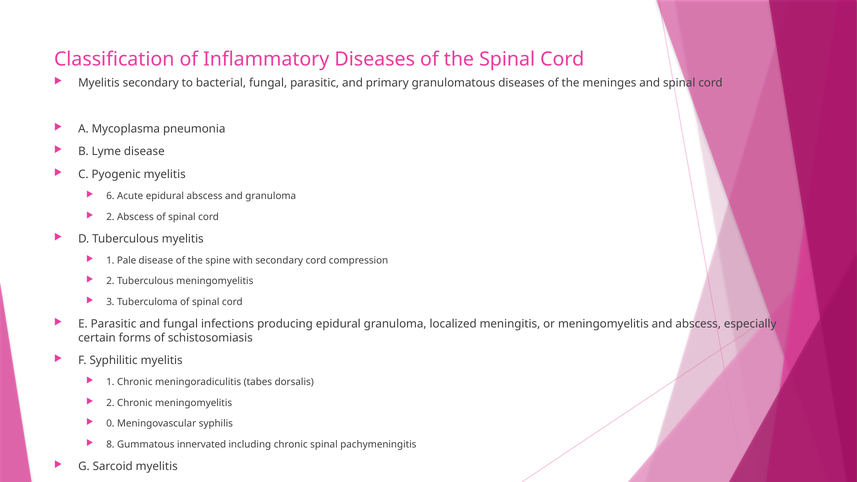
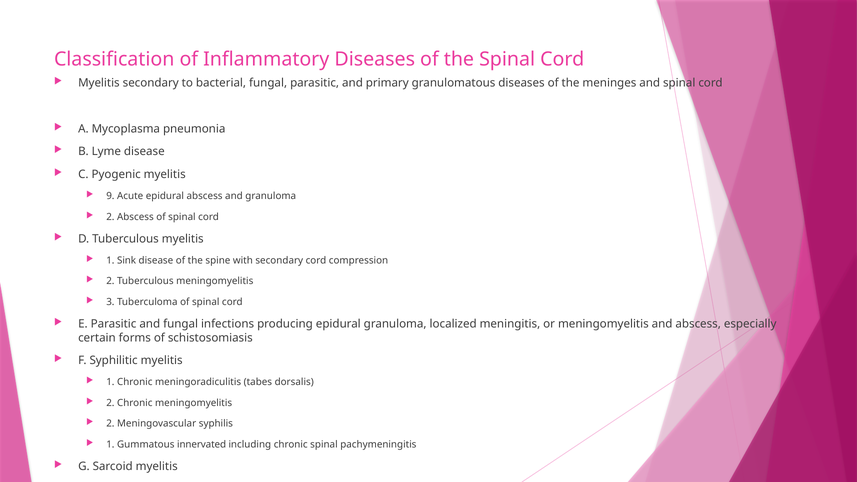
6: 6 -> 9 (110, 196)
Pale: Pale -> Sink (127, 260)
0: 0 -> 2 (110, 424)
8: 8 -> 1 (110, 444)
